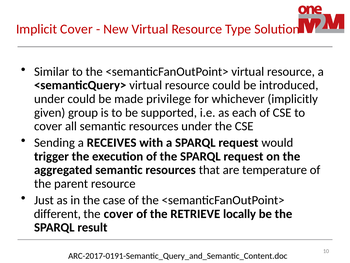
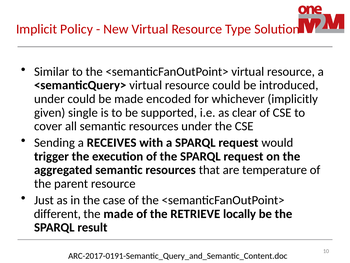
Implicit Cover: Cover -> Policy (77, 29)
privilege: privilege -> encoded (169, 99)
group: group -> single (83, 112)
each: each -> clear (244, 112)
the cover: cover -> made (118, 213)
